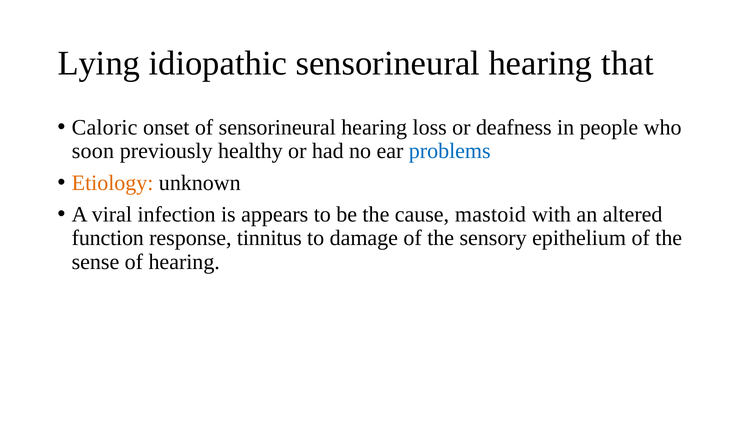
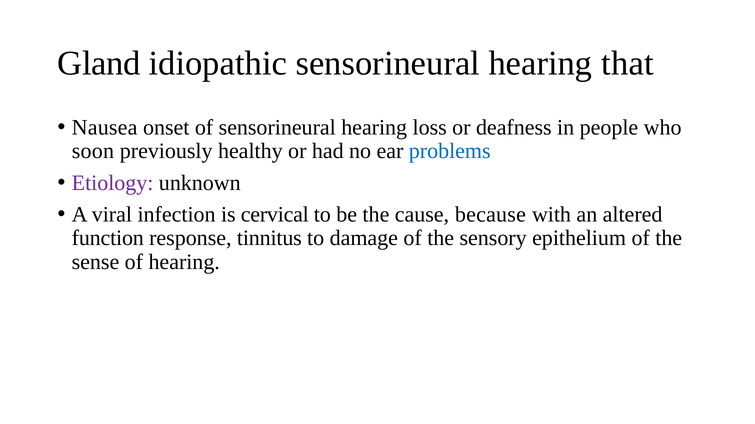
Lying: Lying -> Gland (99, 63)
Caloric: Caloric -> Nausea (105, 128)
Etiology colour: orange -> purple (113, 183)
appears: appears -> cervical (275, 215)
mastoid: mastoid -> because (490, 215)
